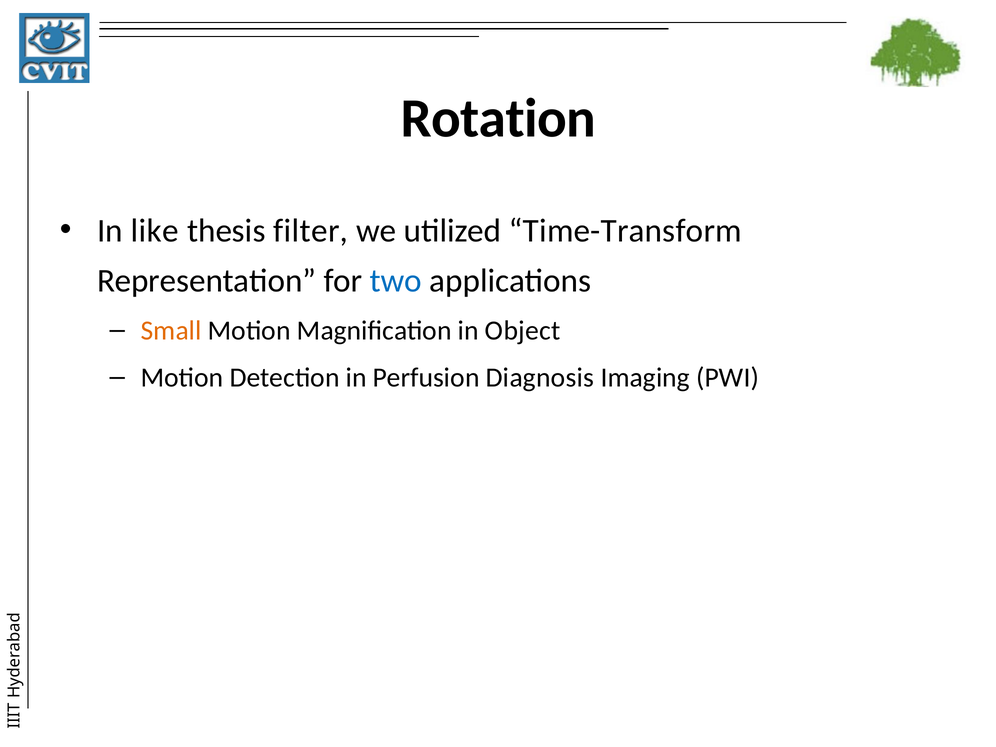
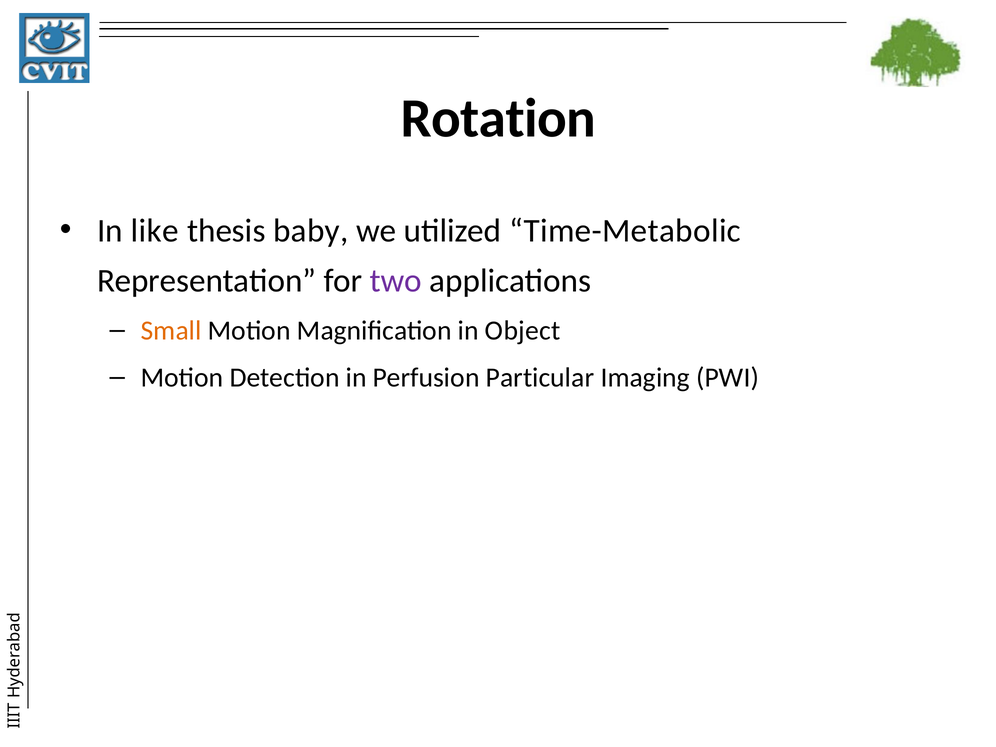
filter: filter -> baby (311, 231)
Time-Transform: Time-Transform -> Time-Metabolic (625, 231)
two colour: blue -> purple (396, 281)
Diagnosis: Diagnosis -> Particular (540, 378)
